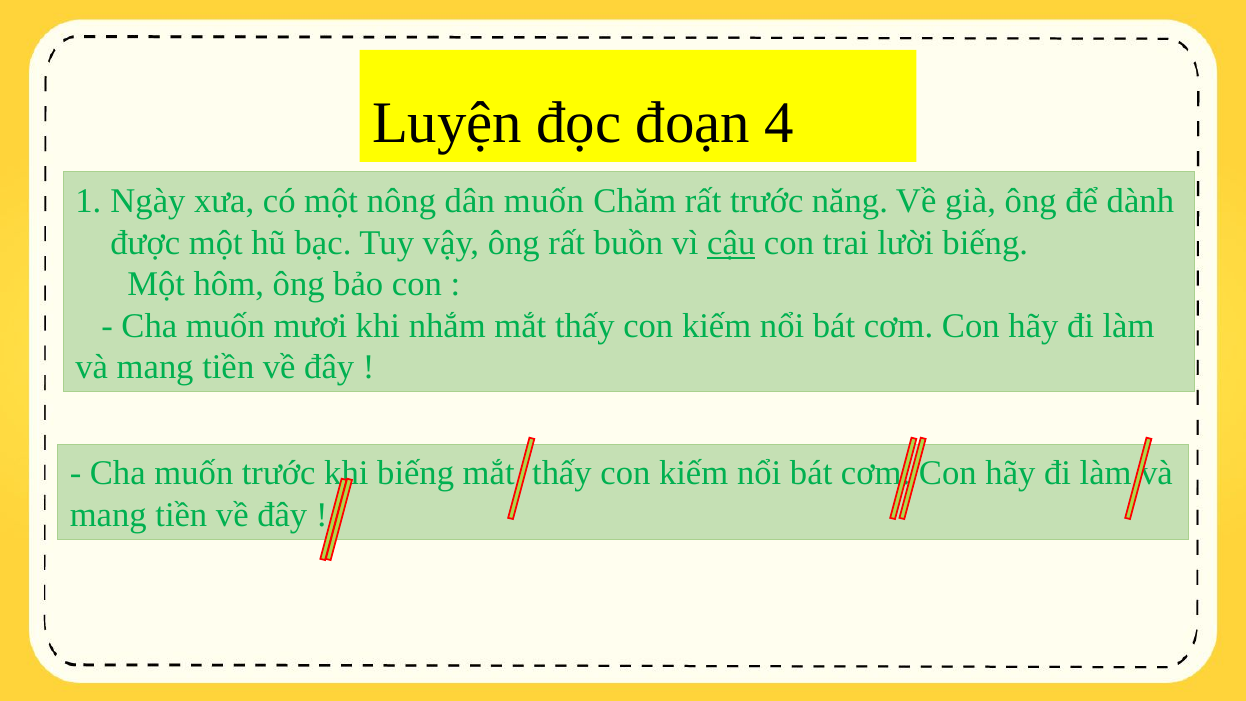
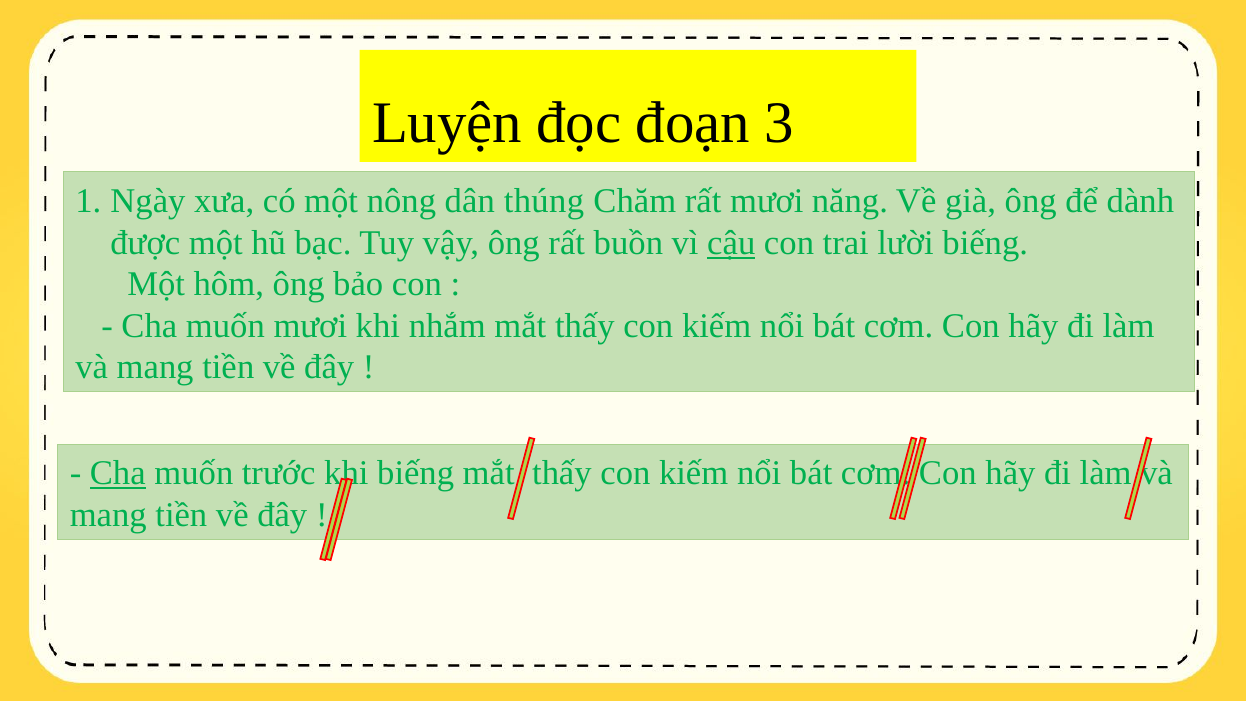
4: 4 -> 3 (779, 123)
dân muốn: muốn -> thúng (544, 201)
rất trước: trước -> mươi (767, 201)
Cha underline: none -> present (118, 473)
